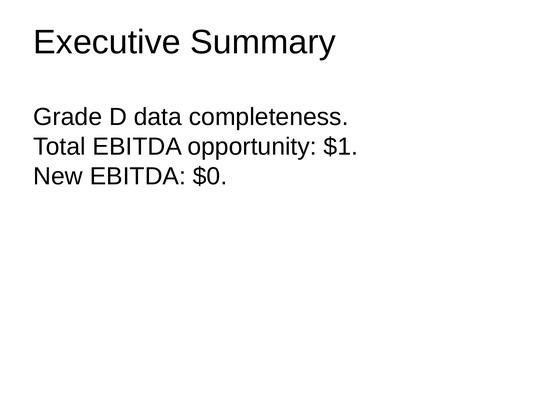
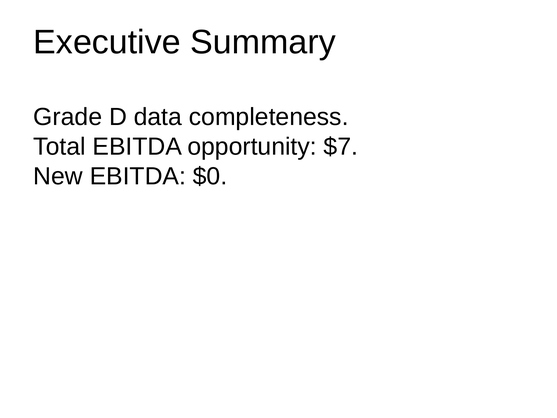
$1: $1 -> $7 (341, 147)
